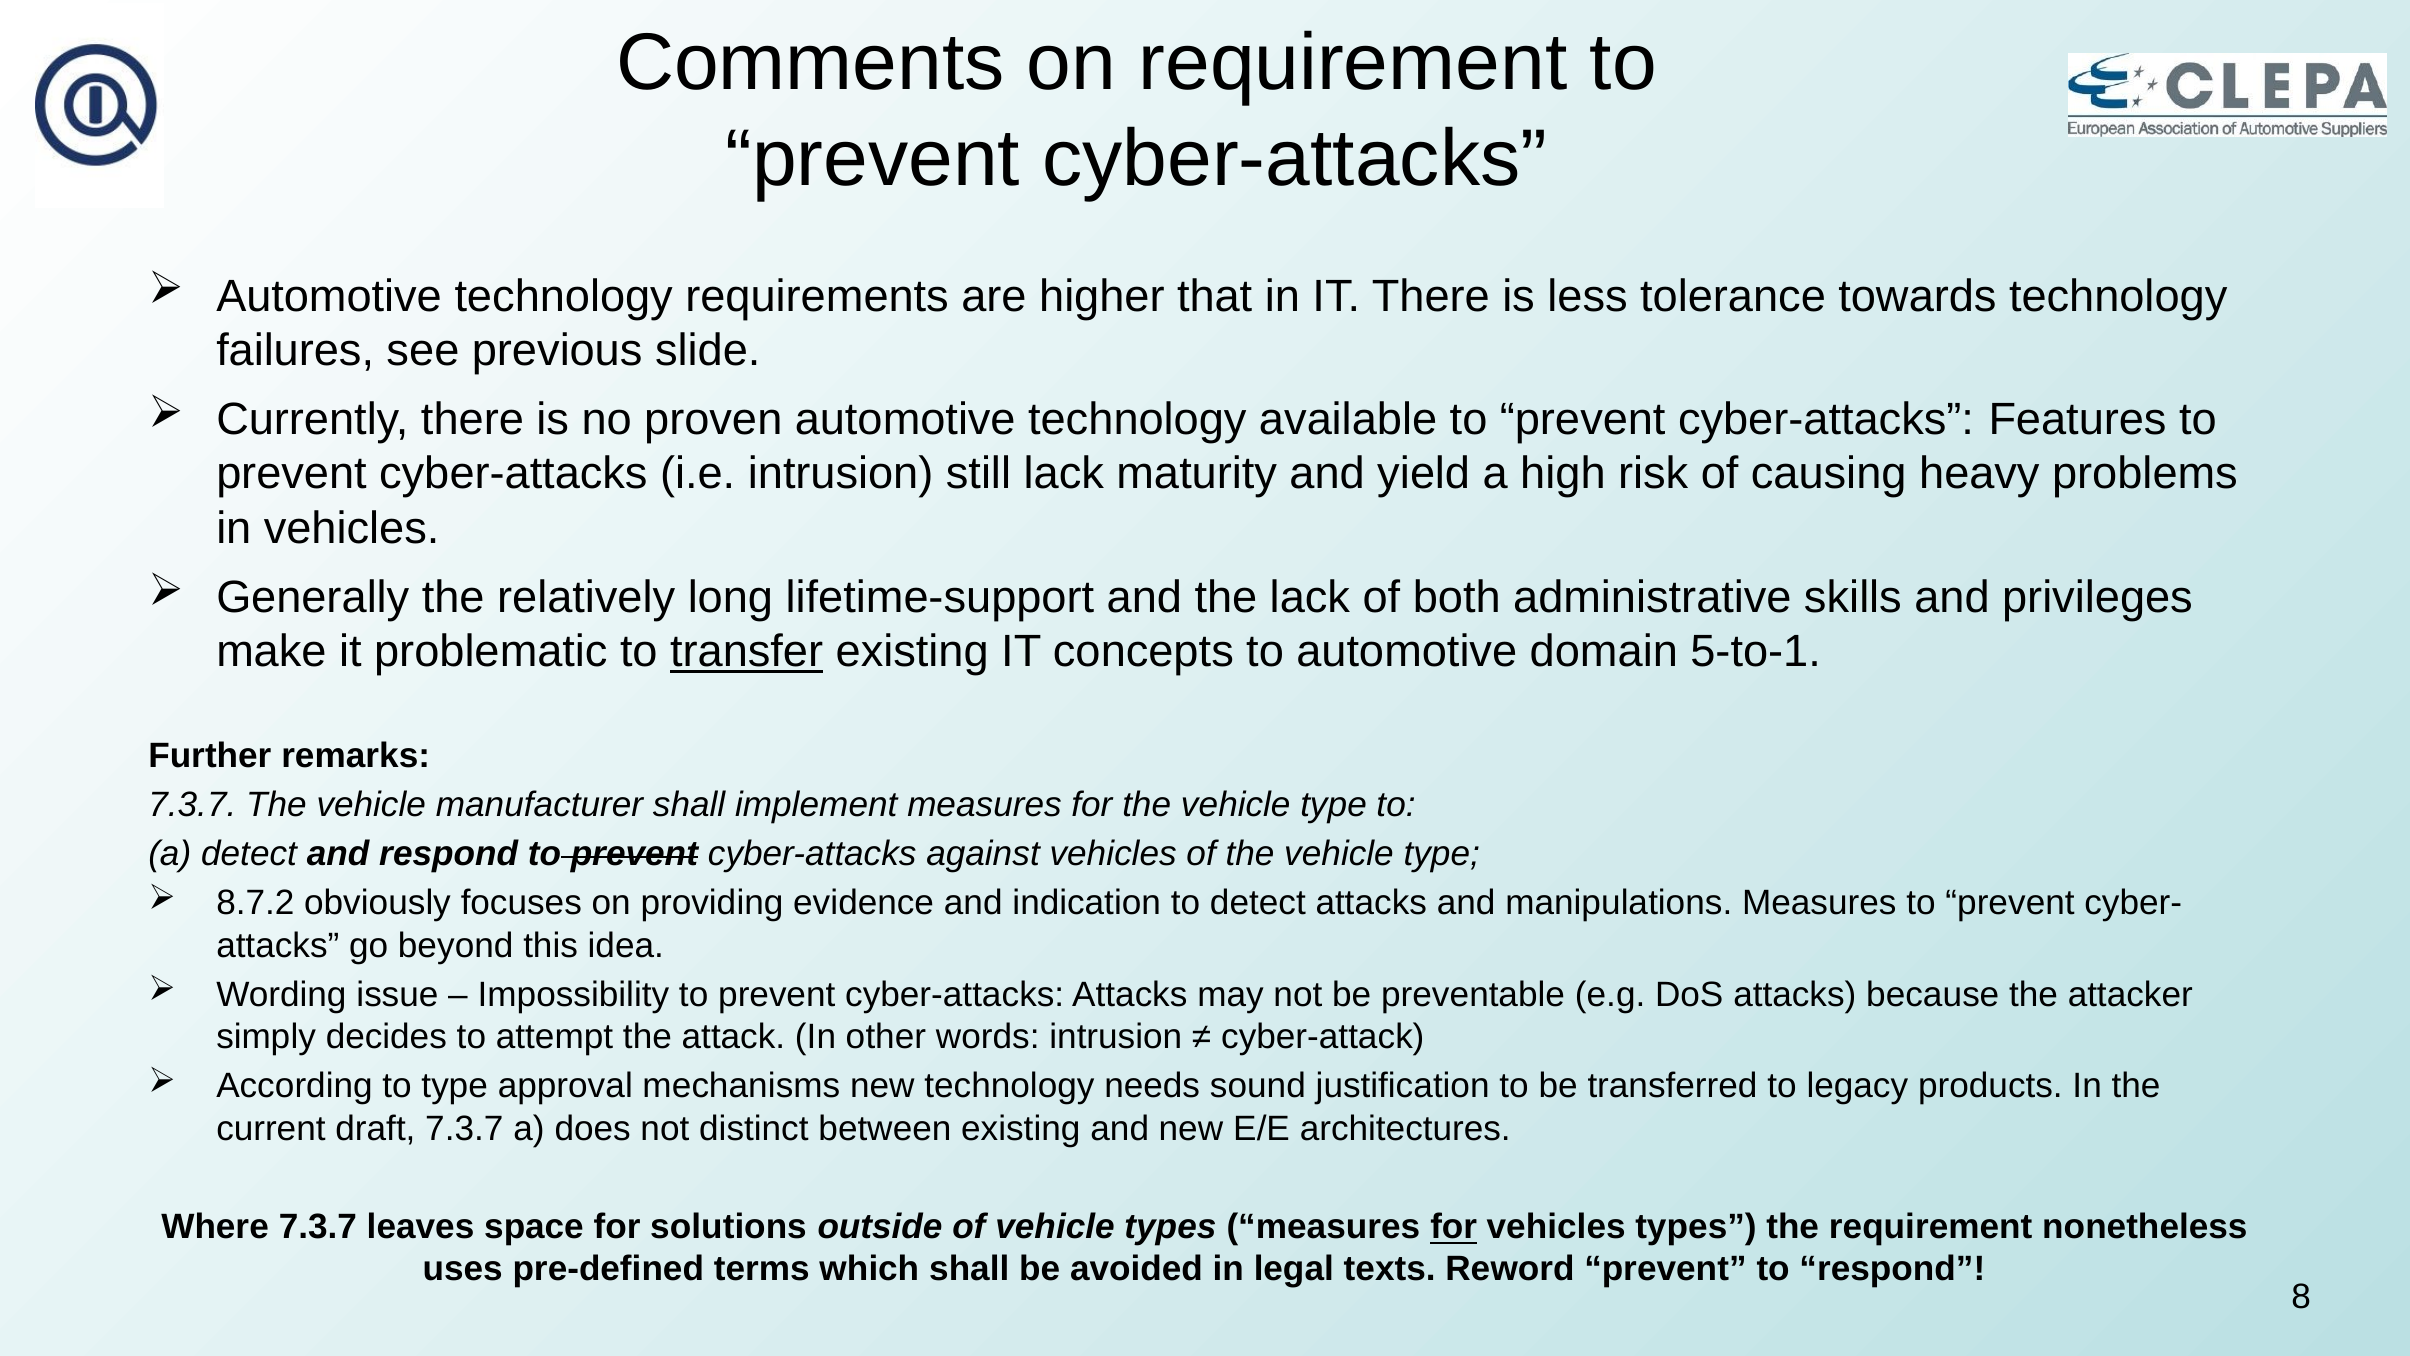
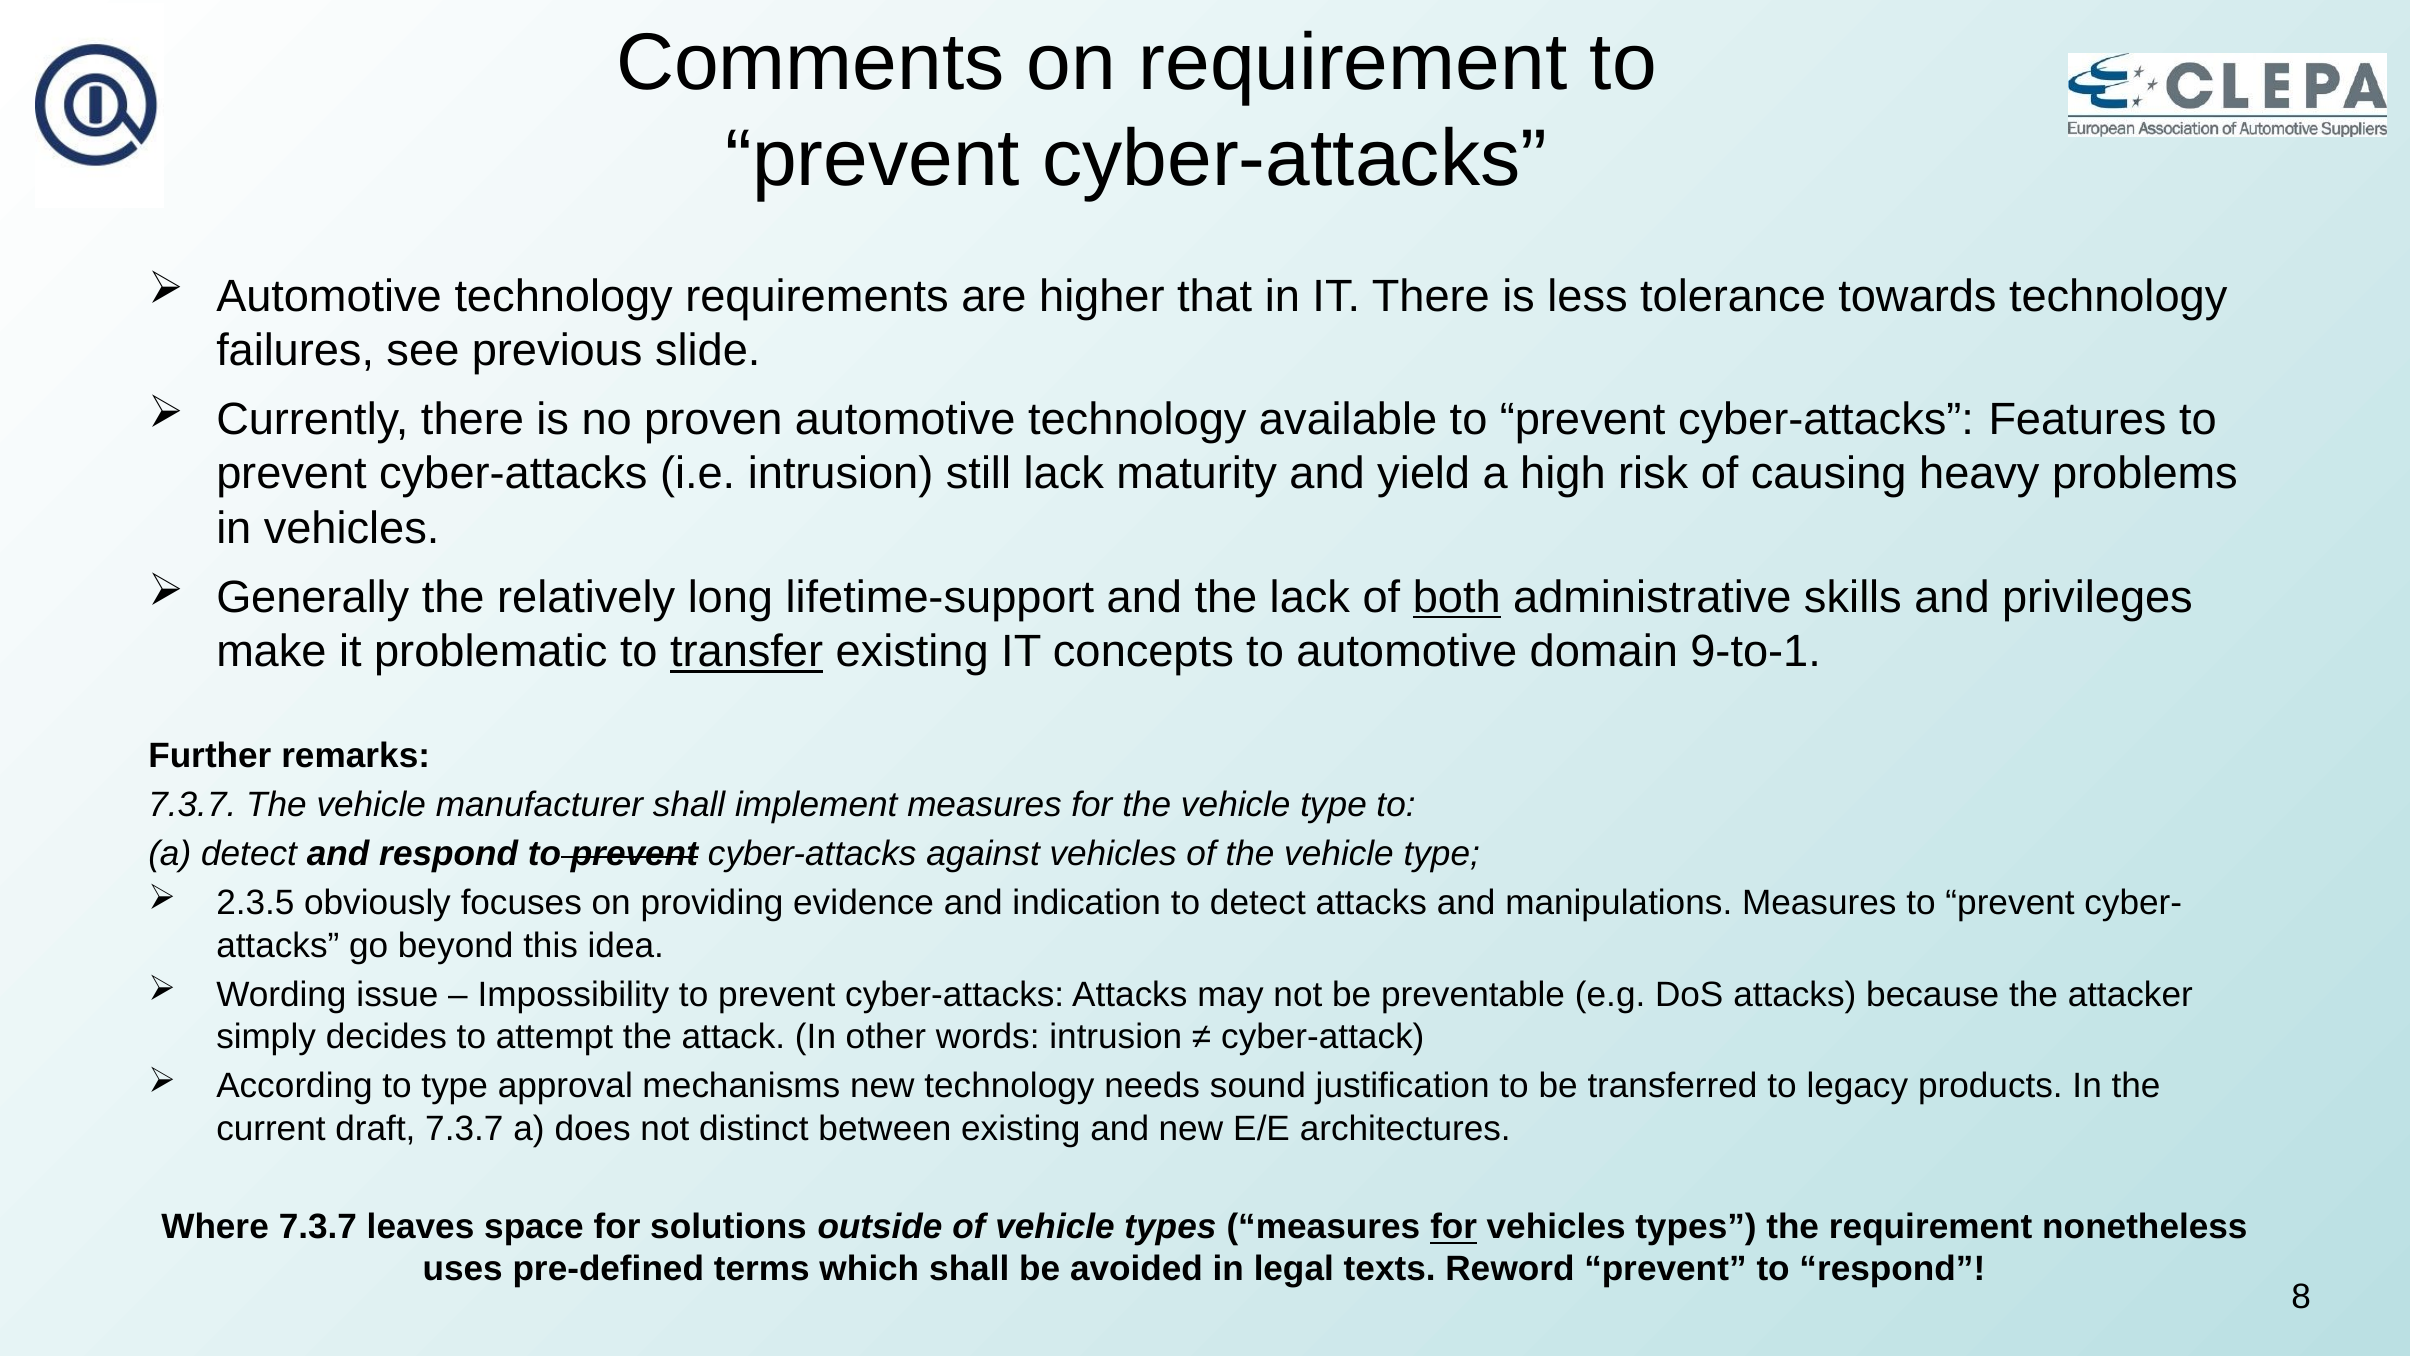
both underline: none -> present (1457, 597)
5-to-1: 5-to-1 -> 9-to-1 (1756, 652)
8.7.2: 8.7.2 -> 2.3.5 (255, 903)
